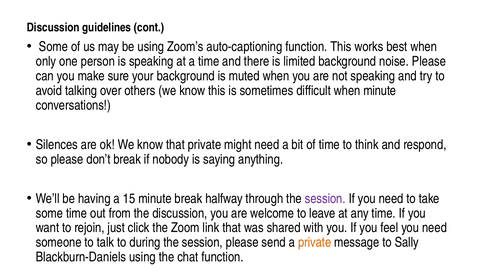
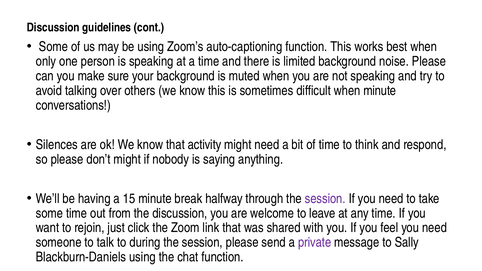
that private: private -> activity (205, 145)
don’t break: break -> might (127, 159)
private colour: orange -> purple (315, 243)
